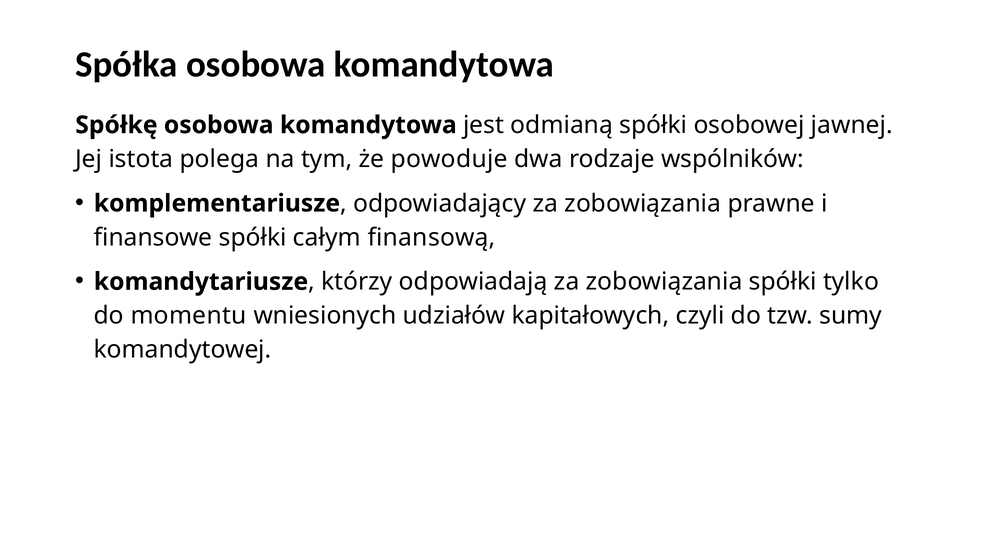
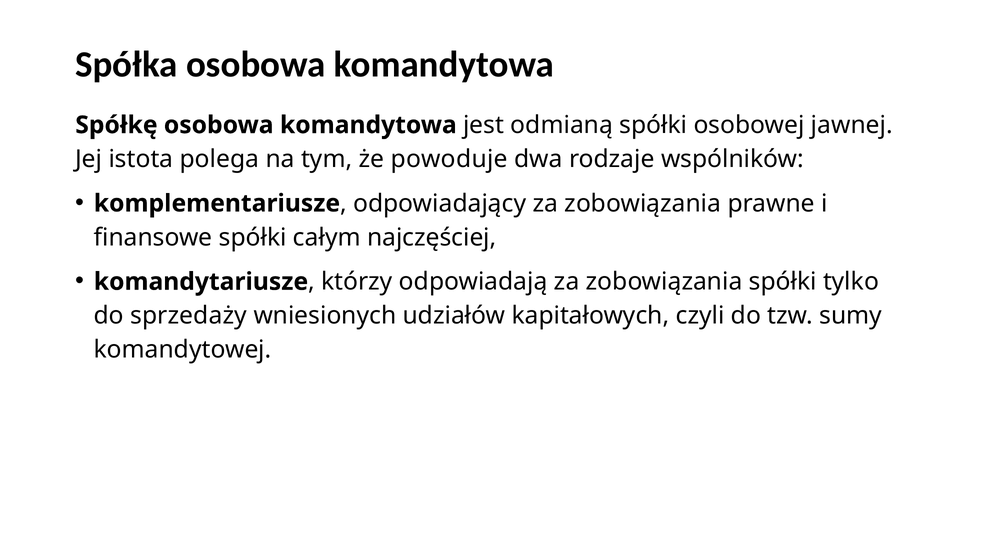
finansową: finansową -> najczęściej (432, 237)
momentu: momentu -> sprzedaży (189, 316)
